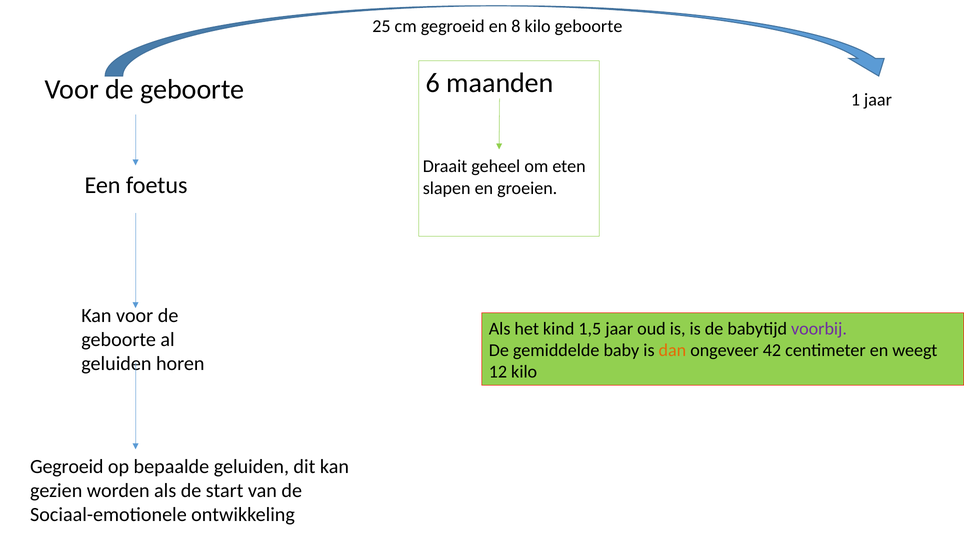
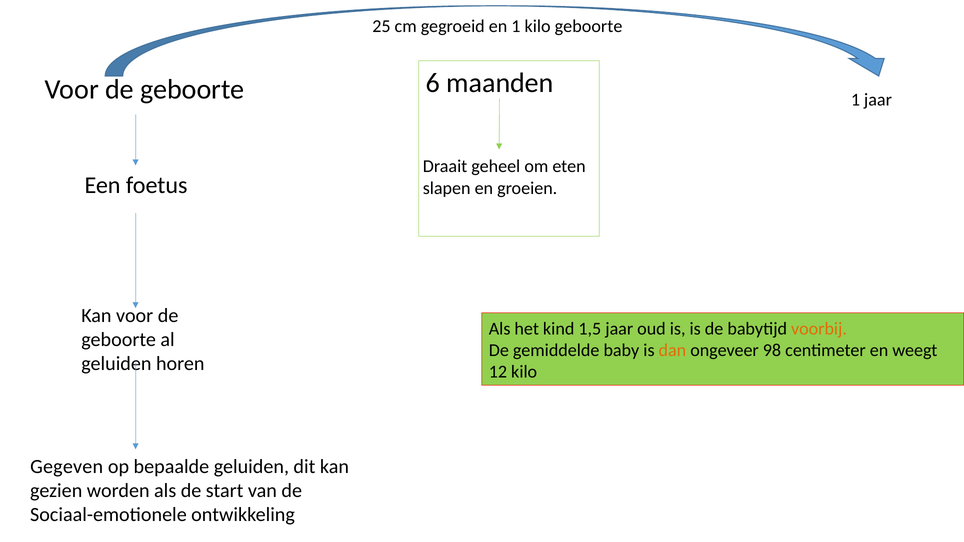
en 8: 8 -> 1 (516, 26)
voorbij colour: purple -> orange (819, 329)
42: 42 -> 98 (772, 350)
Gegroeid: Gegroeid -> Gegeven (67, 467)
